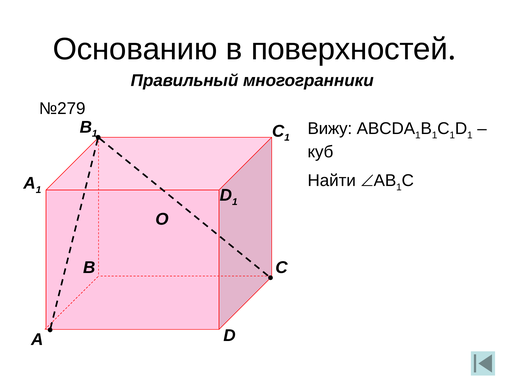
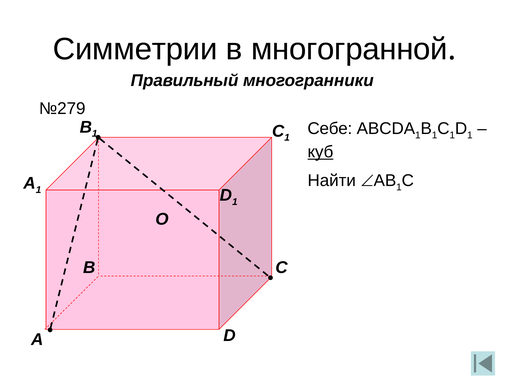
Основанию: Основанию -> Симметрии (135, 49)
поверхностей: поверхностей -> многогранной (349, 49)
Вижу: Вижу -> Себе (330, 129)
куб underline: none -> present (320, 152)
